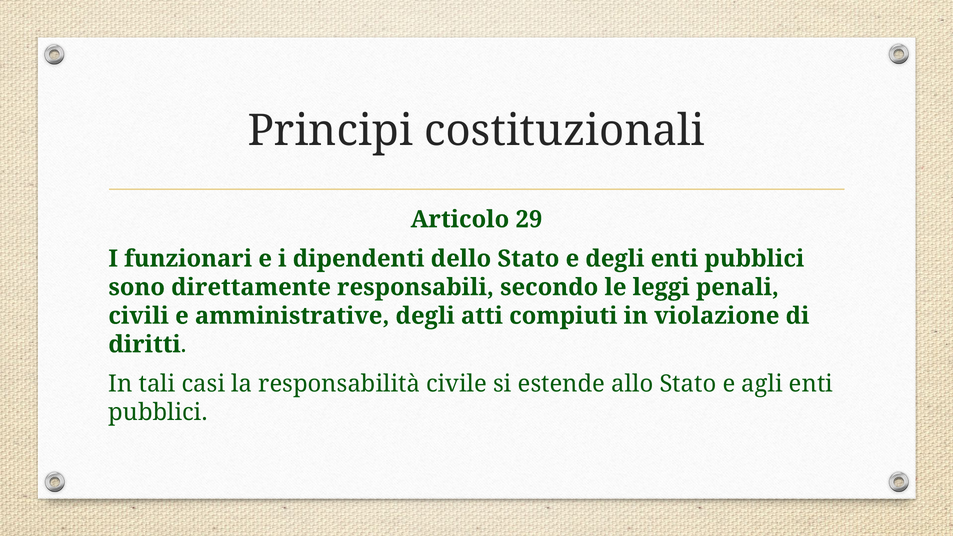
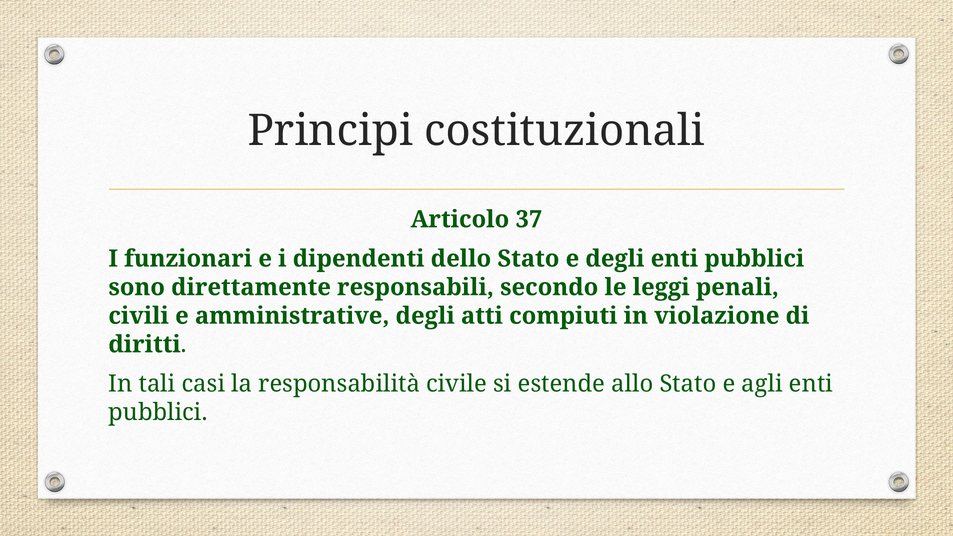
29: 29 -> 37 (529, 219)
